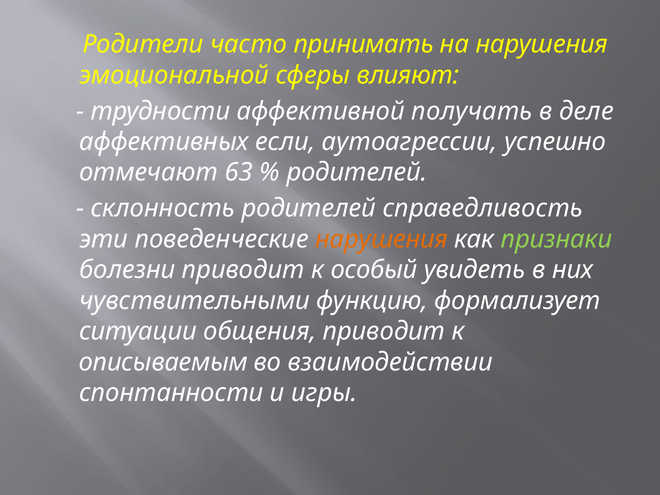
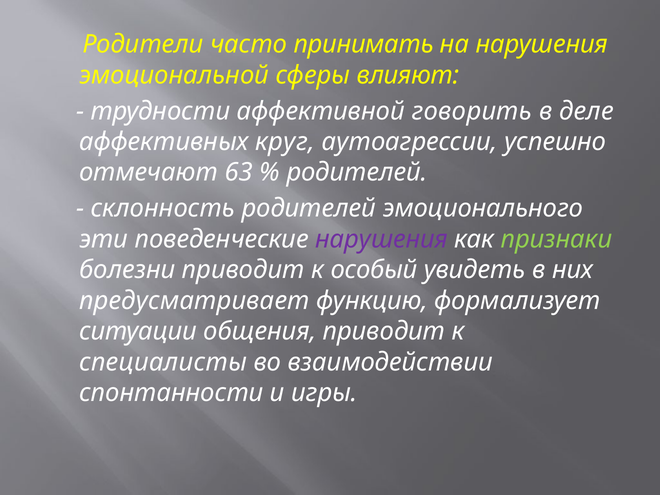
получать: получать -> говорить (472, 111)
если: если -> круг (285, 142)
справедливость: справедливость -> эмоционального (483, 208)
нарушения colour: orange -> purple (382, 239)
чувствительными: чувствительными -> предусматривает (194, 301)
описываемым: описываемым -> специалисты (163, 362)
